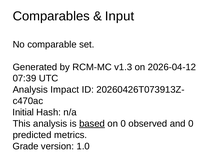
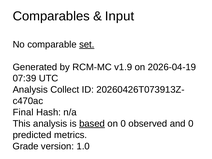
set underline: none -> present (87, 44)
v1.3: v1.3 -> v1.9 (123, 67)
2026-04-12: 2026-04-12 -> 2026-04-19 (172, 67)
Impact: Impact -> Collect (65, 90)
Initial: Initial -> Final (23, 112)
